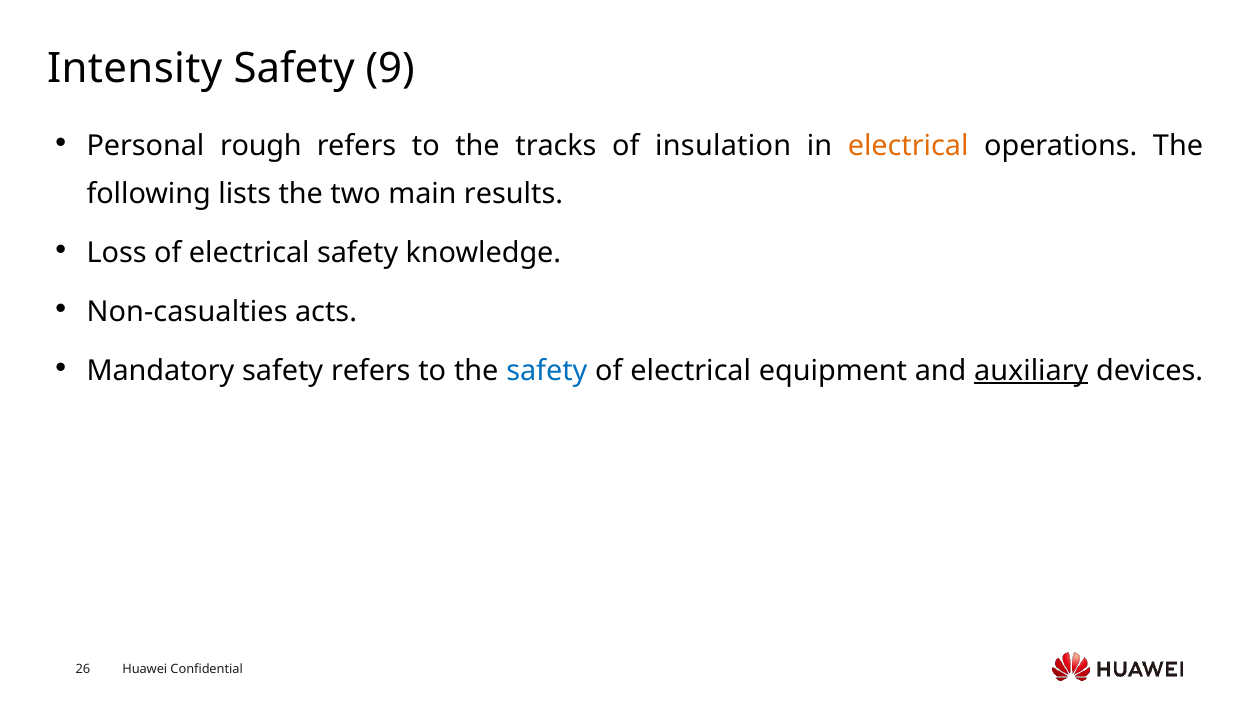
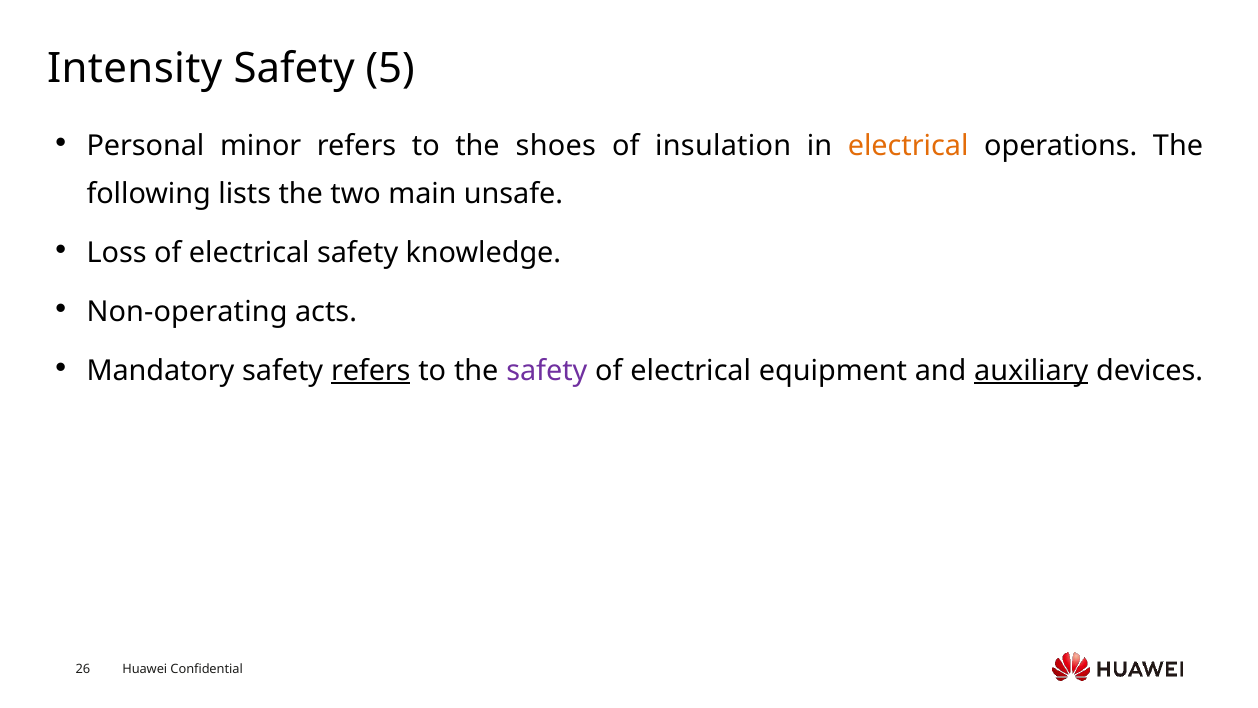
9: 9 -> 5 (390, 69)
rough: rough -> minor (261, 146)
tracks: tracks -> shoes (556, 146)
results: results -> unsafe (514, 194)
Non-casualties: Non-casualties -> Non-operating (187, 312)
refers underline: none -> present (371, 371)
safety colour: blue -> purple (547, 371)
